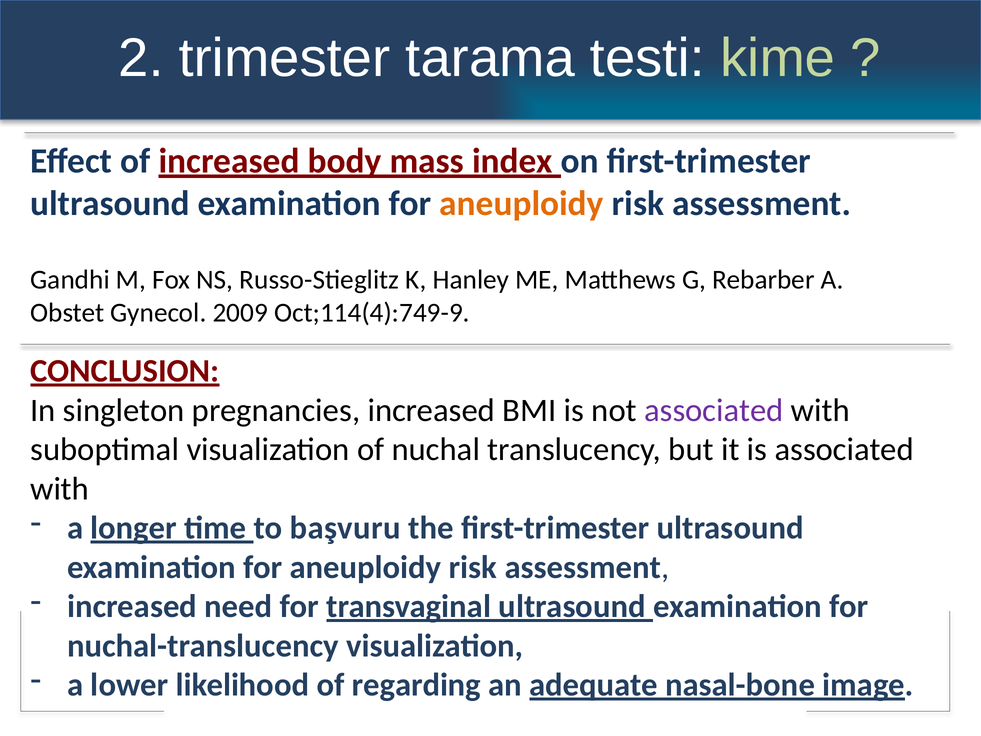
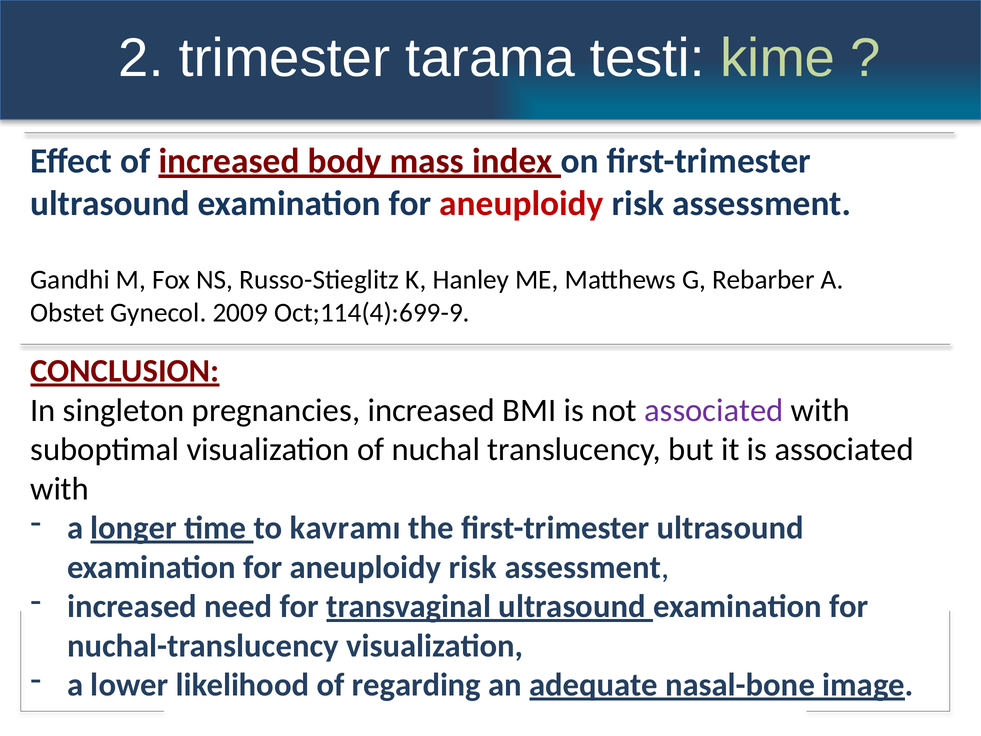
aneuploidy colour: orange -> red (521, 204)
Oct;114(4):749-9: Oct;114(4):749-9 -> Oct;114(4):699-9 (372, 313)
başvuru: başvuru -> kavramı (345, 528)
